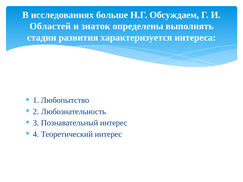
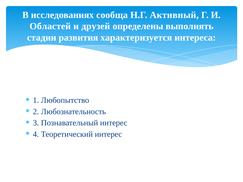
больше: больше -> сообща (112, 15)
Обсуждаем: Обсуждаем -> Активный (174, 15)
знаток: знаток -> друзей (96, 26)
